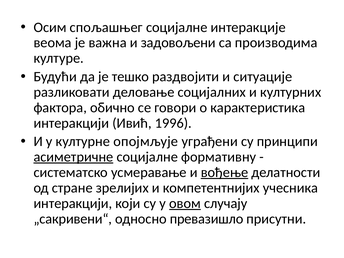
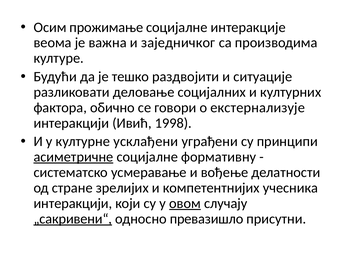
спољашњег: спољашњег -> прожимање (106, 27)
задовољени: задовољени -> заједничког (178, 43)
карактеристика: карактеристика -> екстернализује (258, 108)
1996: 1996 -> 1998 (173, 123)
опојмљује: опојмљује -> усклађени (146, 141)
вођење underline: present -> none (224, 172)
„сакривени“ underline: none -> present (73, 219)
